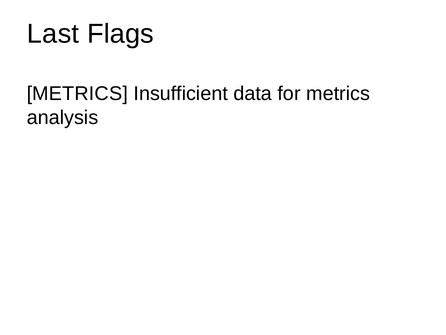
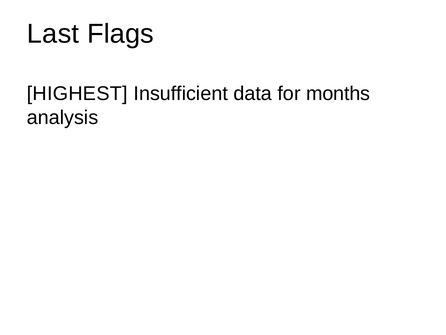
METRICS: METRICS -> HIGHEST (77, 94)
for metrics: metrics -> months (338, 94)
